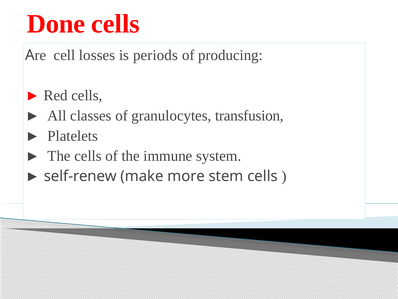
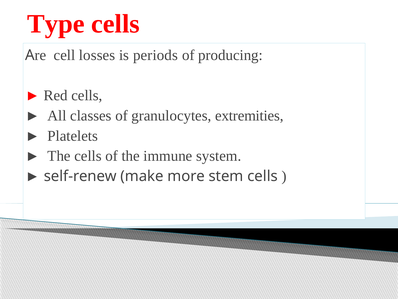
Done: Done -> Type (56, 24)
transfusion: transfusion -> extremities (249, 115)
